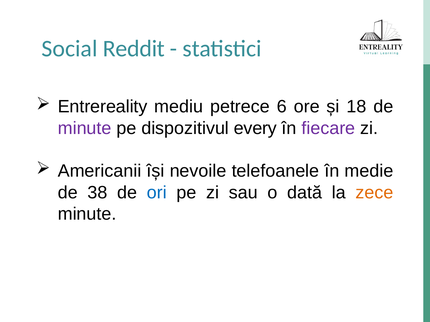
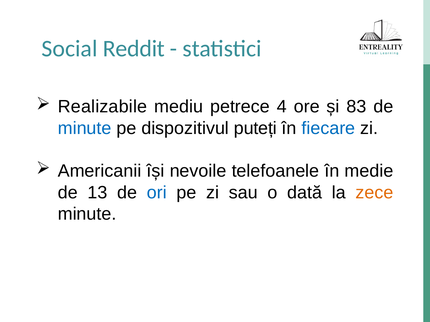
Entrereality: Entrereality -> Realizabile (102, 107)
6: 6 -> 4 (282, 107)
18: 18 -> 83 (356, 107)
minute colour: purple -> blue (85, 128)
every: every -> puteți (255, 128)
fiecare colour: purple -> blue (328, 128)
38: 38 -> 13 (97, 193)
